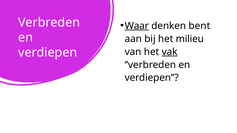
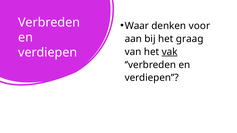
Waar underline: present -> none (137, 26)
bent: bent -> voor (199, 26)
milieu: milieu -> graag (190, 39)
